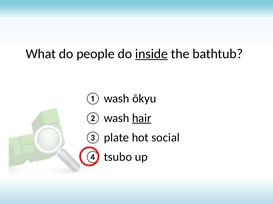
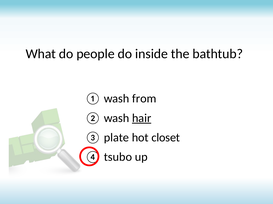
inside underline: present -> none (152, 54)
ōkyu: ōkyu -> from (144, 99)
social: social -> closet (166, 138)
